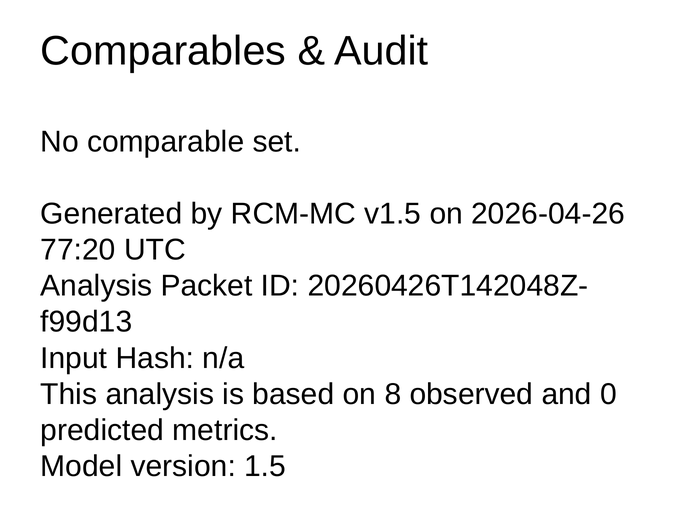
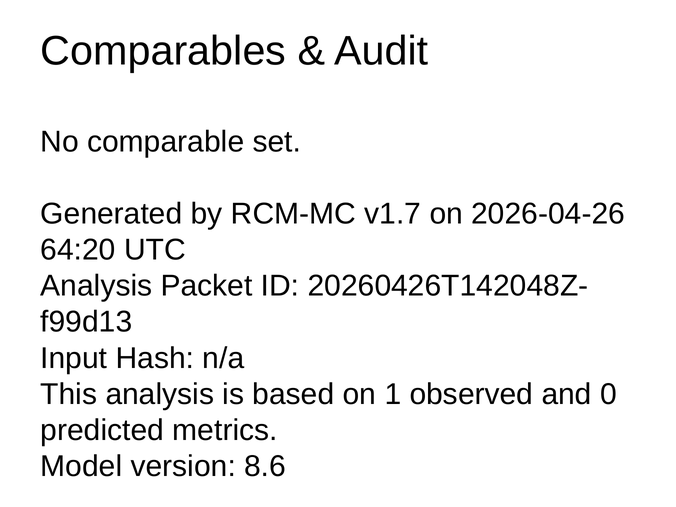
v1.5: v1.5 -> v1.7 (393, 214)
77:20: 77:20 -> 64:20 (78, 250)
8: 8 -> 1 (393, 394)
1.5: 1.5 -> 8.6 (265, 466)
